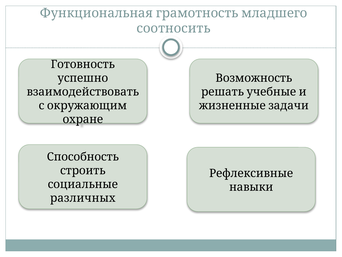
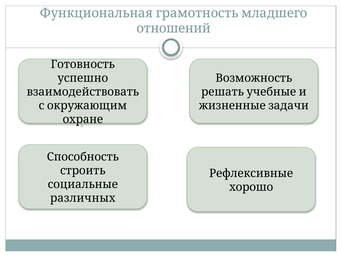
соотносить: соотносить -> отношений (174, 28)
навыки: навыки -> хорошо (251, 187)
